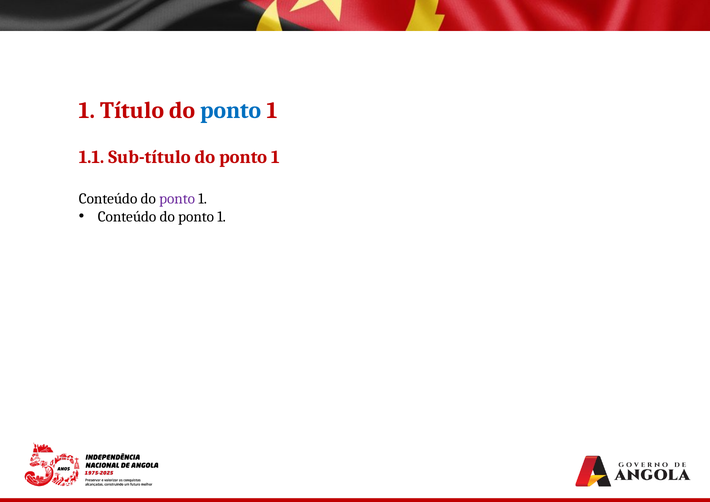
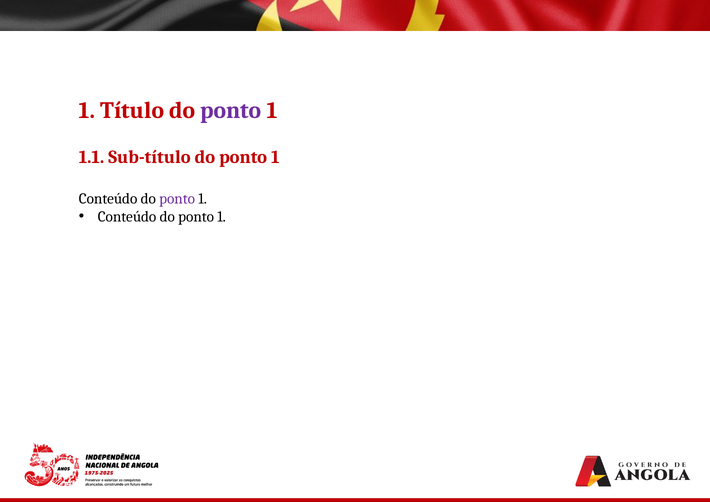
ponto colour: blue -> purple (231, 111)
